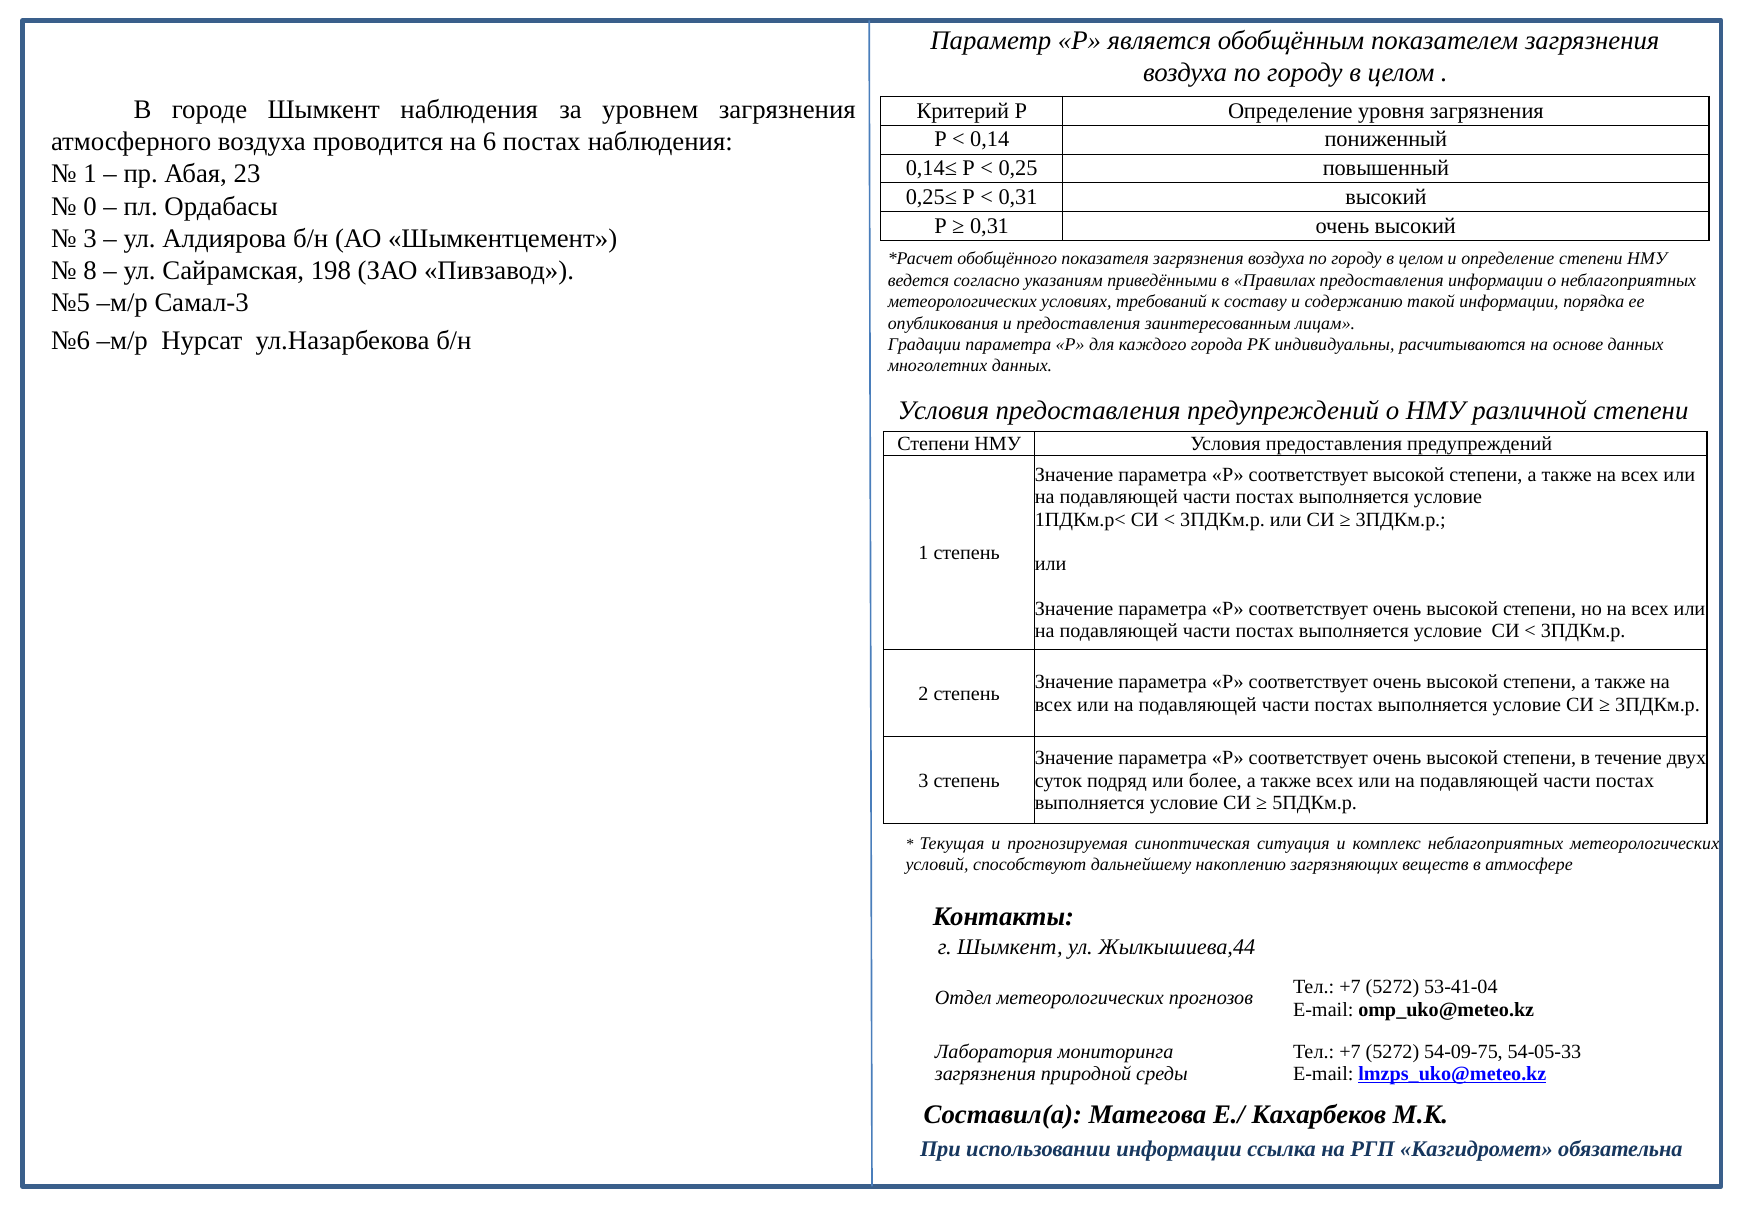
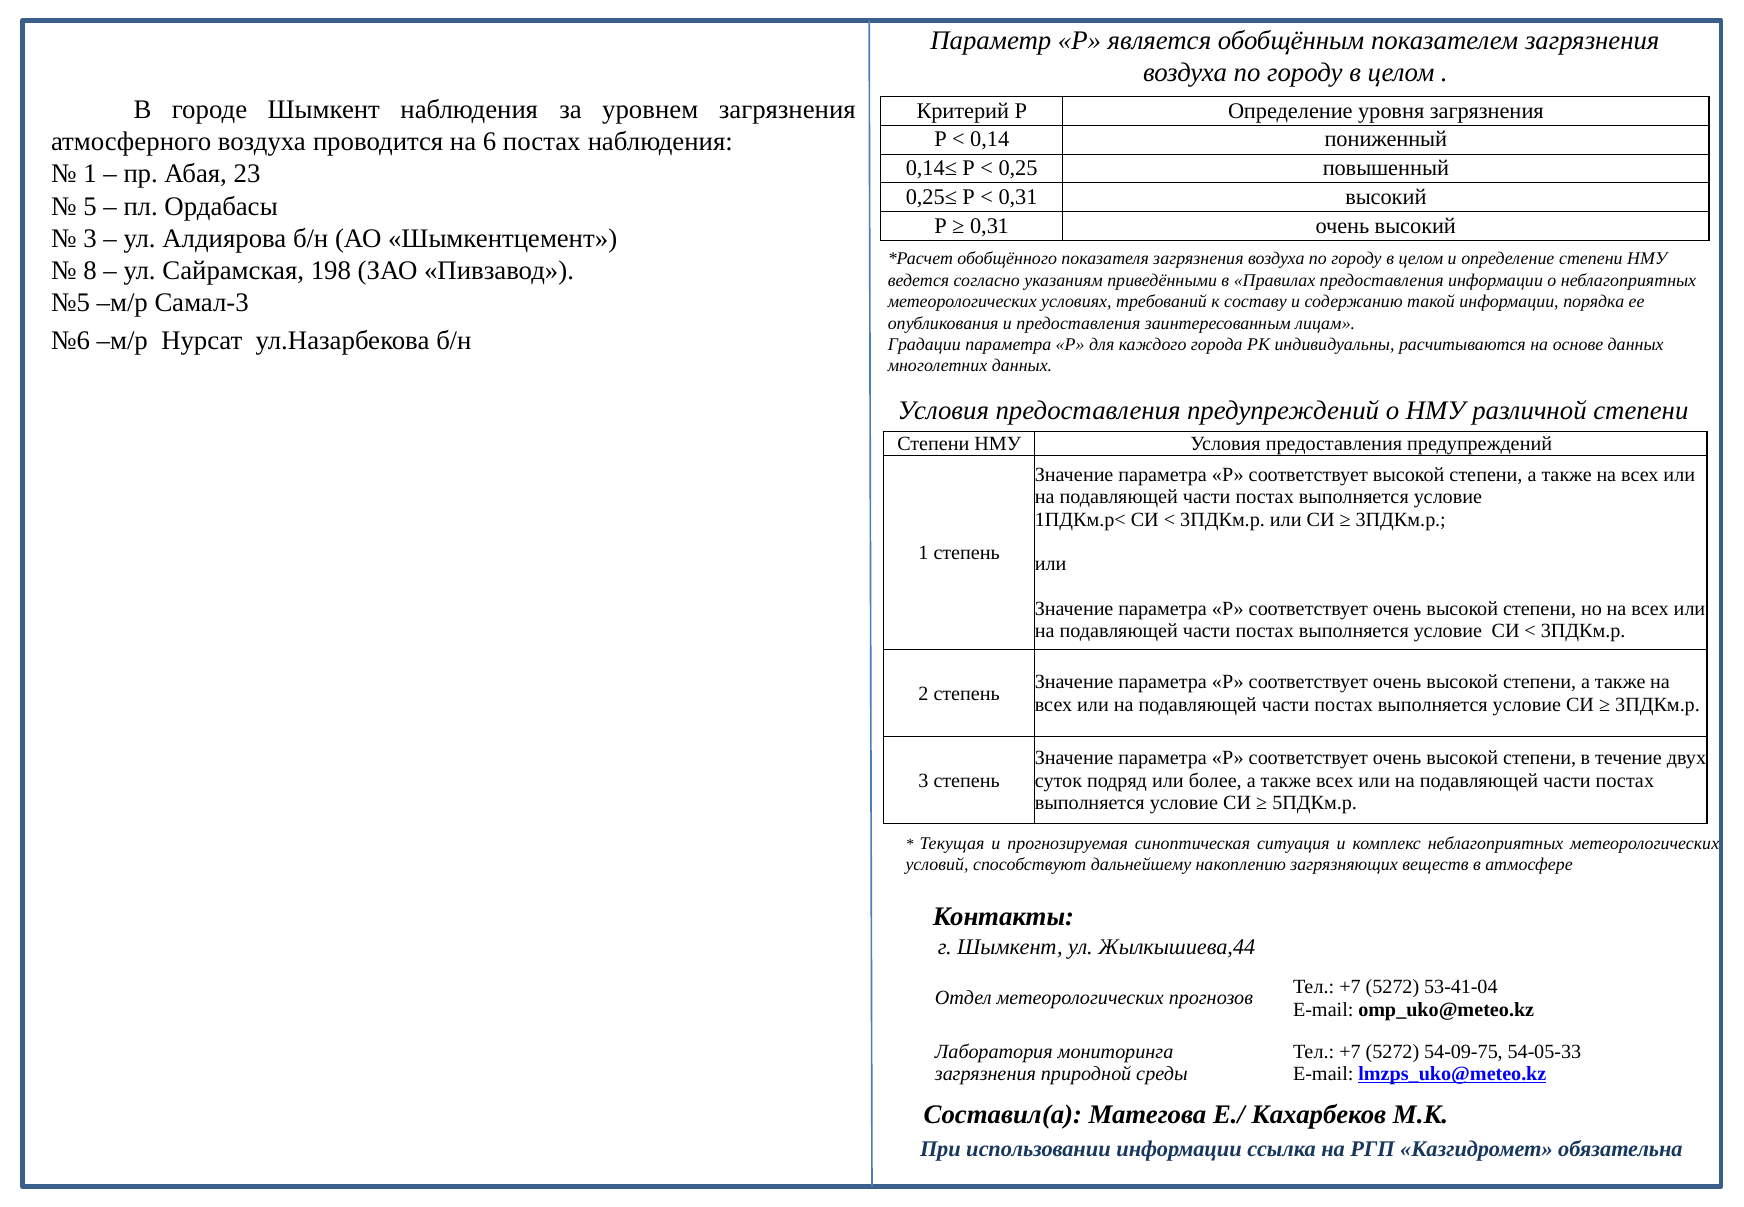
0: 0 -> 5 (90, 206)
